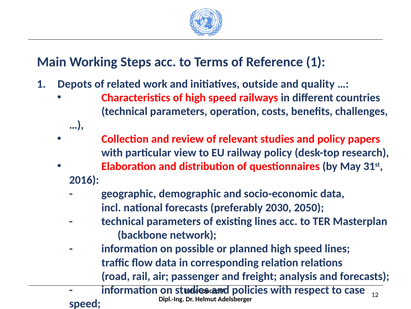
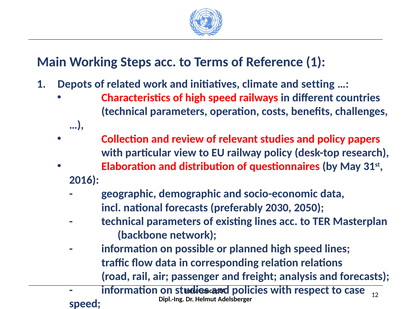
outside: outside -> climate (260, 84)
quality: quality -> setting (318, 84)
